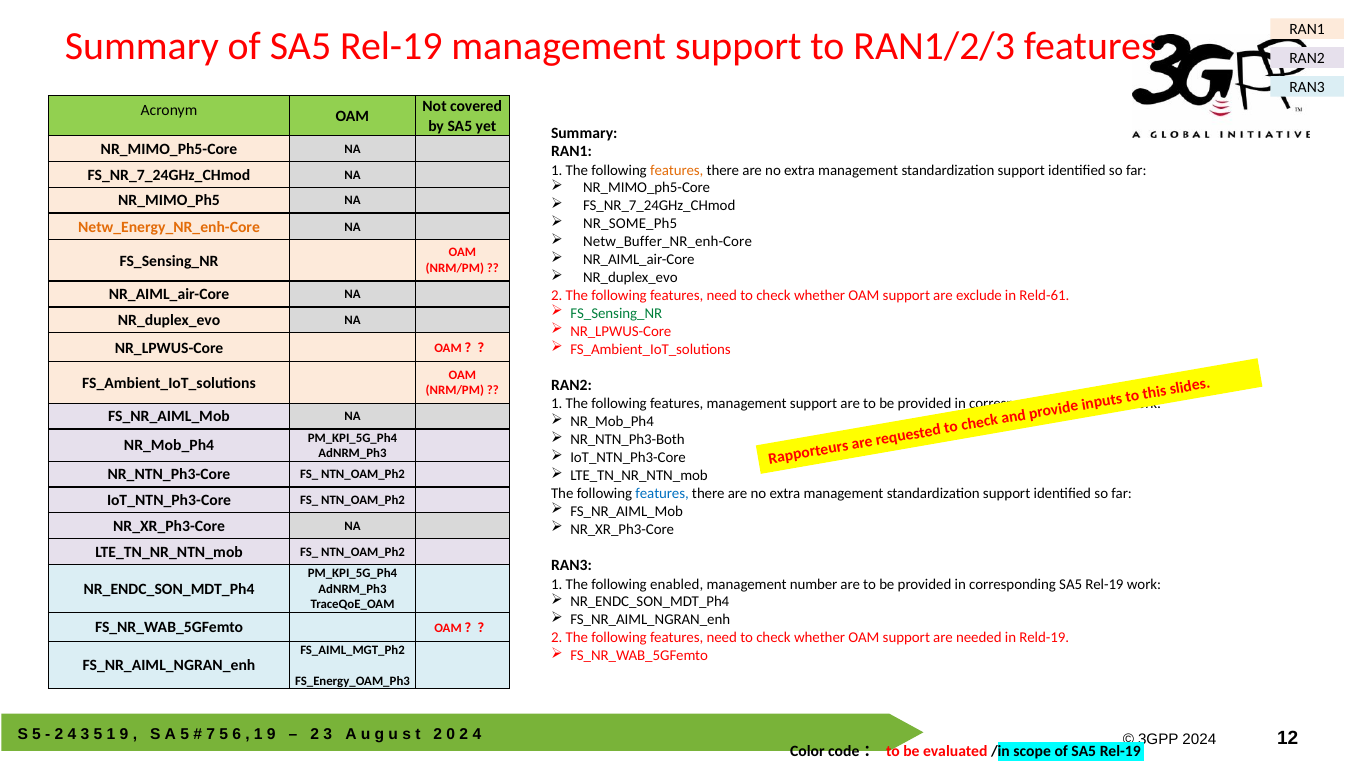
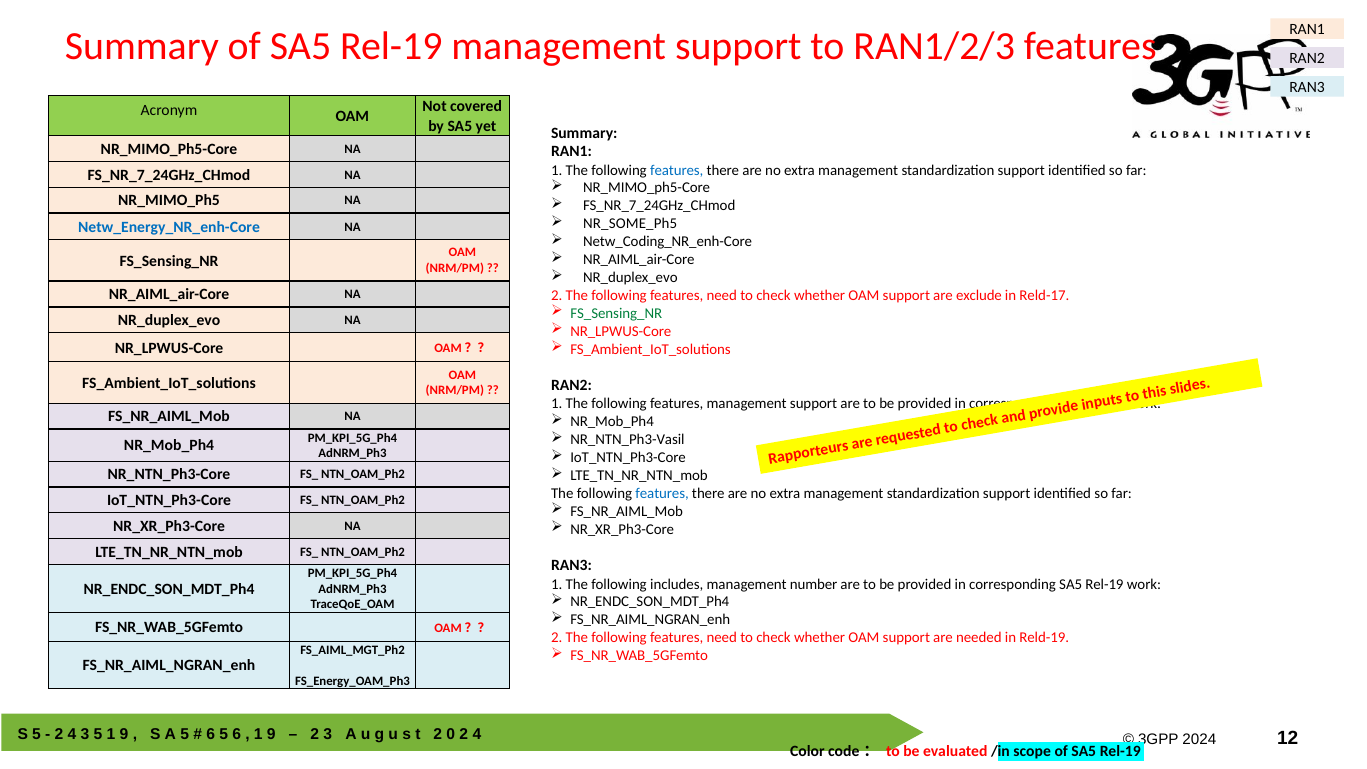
features colour: orange -> blue (677, 170)
Netw_Energy_NR_enh-Core colour: orange -> blue (169, 227)
Netw_Buffer_NR_enh-Core: Netw_Buffer_NR_enh-Core -> Netw_Coding_NR_enh-Core (668, 242)
Reld-61: Reld-61 -> Reld-17 (1044, 296)
NR_NTN_Ph3-Both: NR_NTN_Ph3-Both -> NR_NTN_Ph3-Vasil (627, 440)
enabled: enabled -> includes (677, 584)
7: 7 -> 6 (211, 734)
